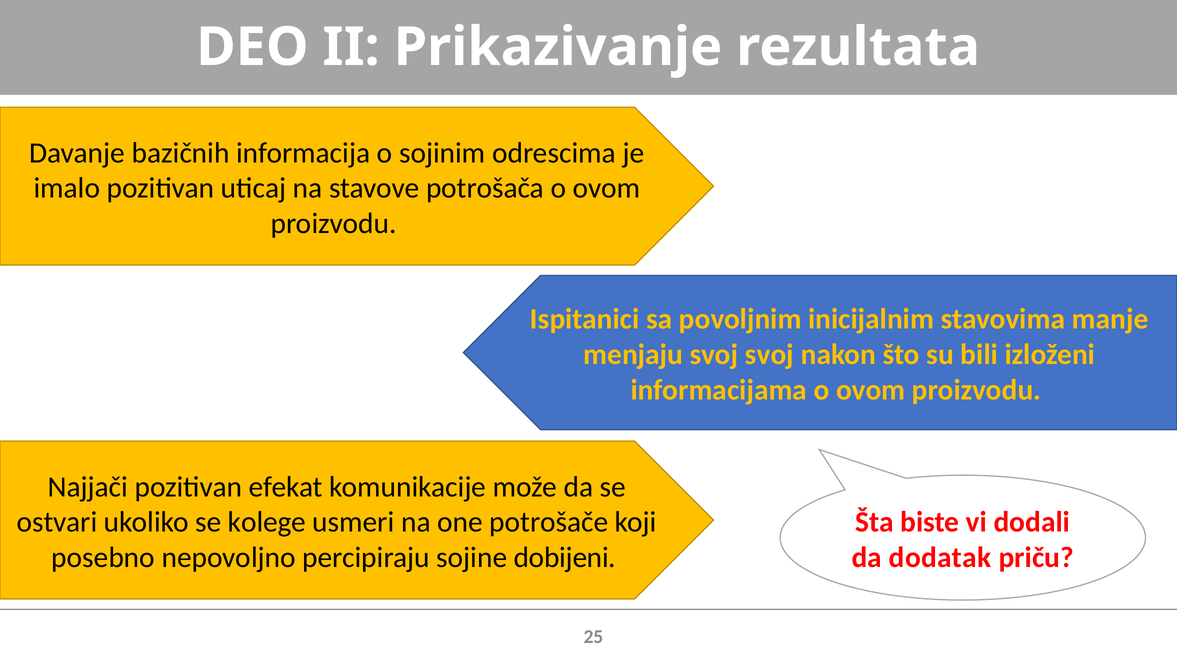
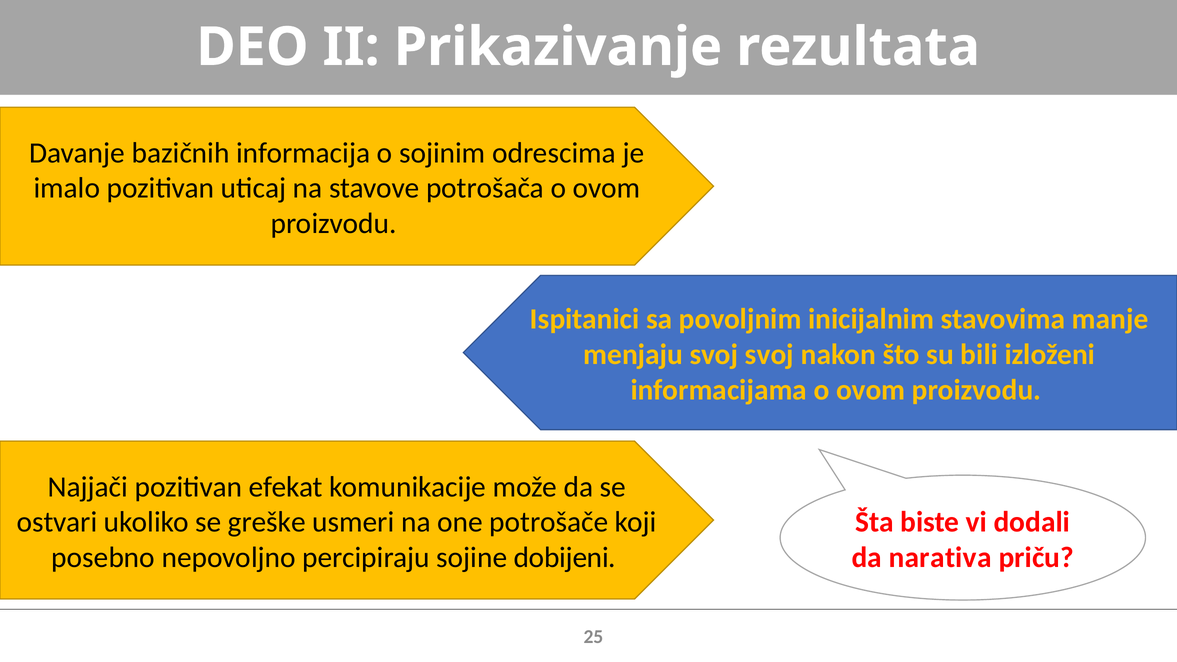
kolege: kolege -> greške (267, 522)
dodatak: dodatak -> narativa (940, 557)
